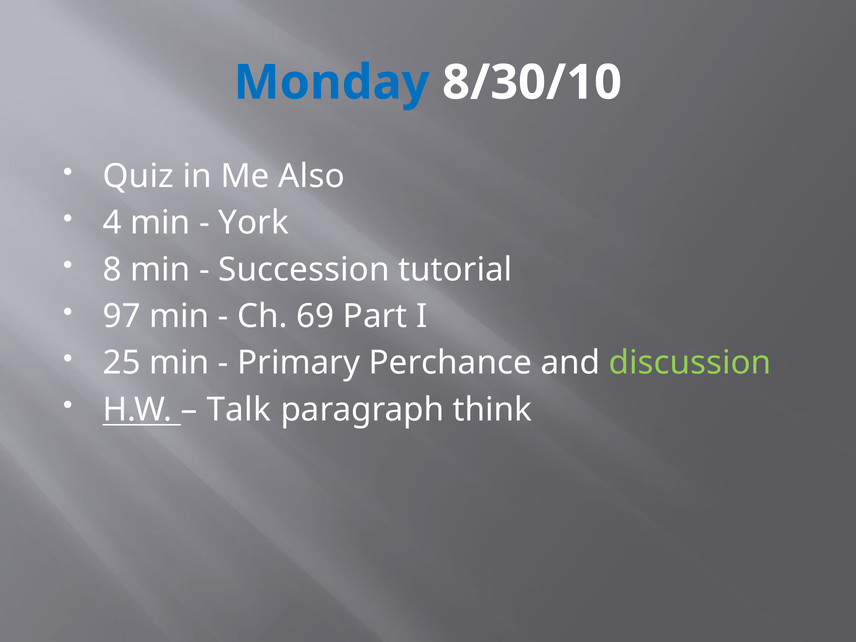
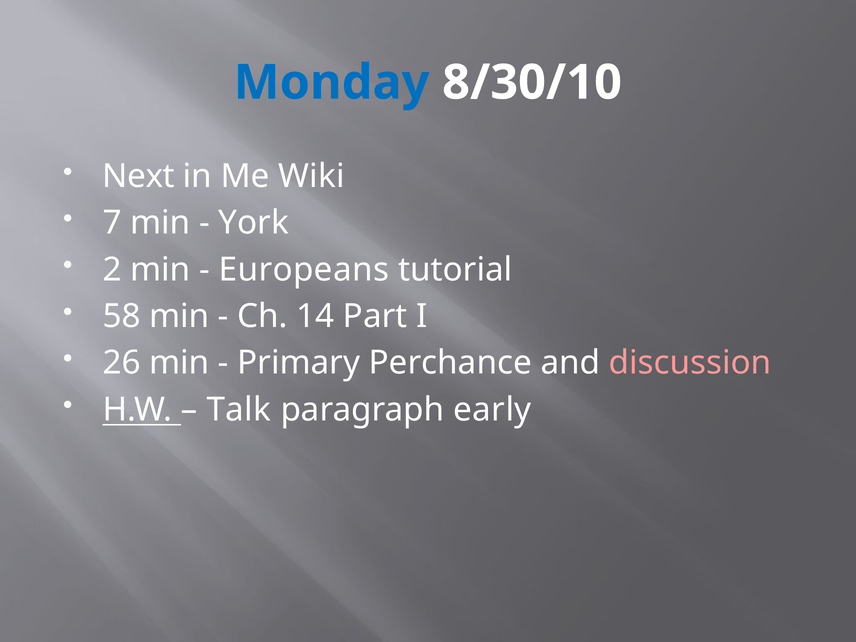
Quiz: Quiz -> Next (139, 176)
Also: Also -> Wiki (312, 176)
4: 4 -> 7 (112, 223)
8: 8 -> 2 (112, 270)
Succession: Succession -> Europeans (304, 270)
97: 97 -> 58 (122, 316)
69: 69 -> 14 (315, 316)
25: 25 -> 26 (122, 363)
discussion colour: light green -> pink (690, 363)
think: think -> early (492, 410)
